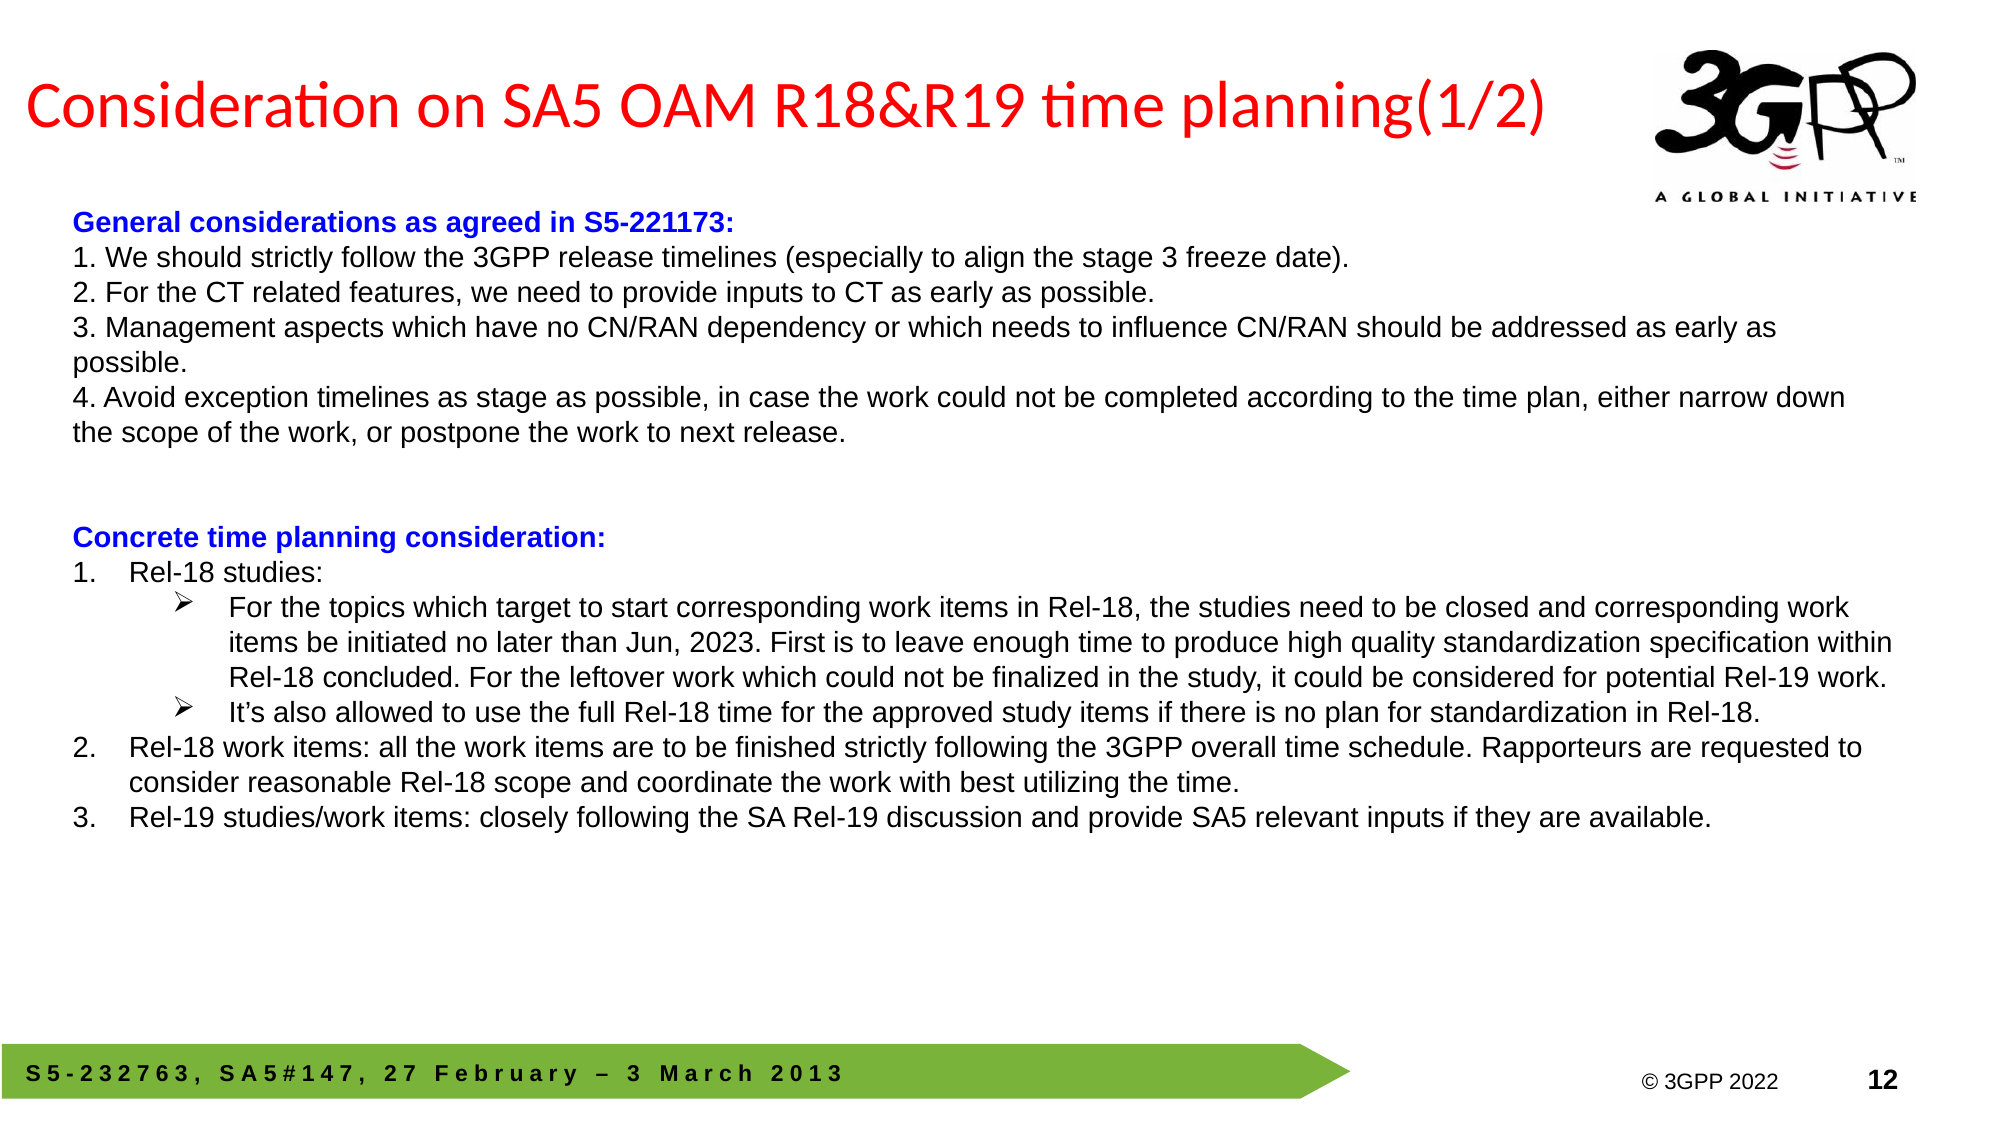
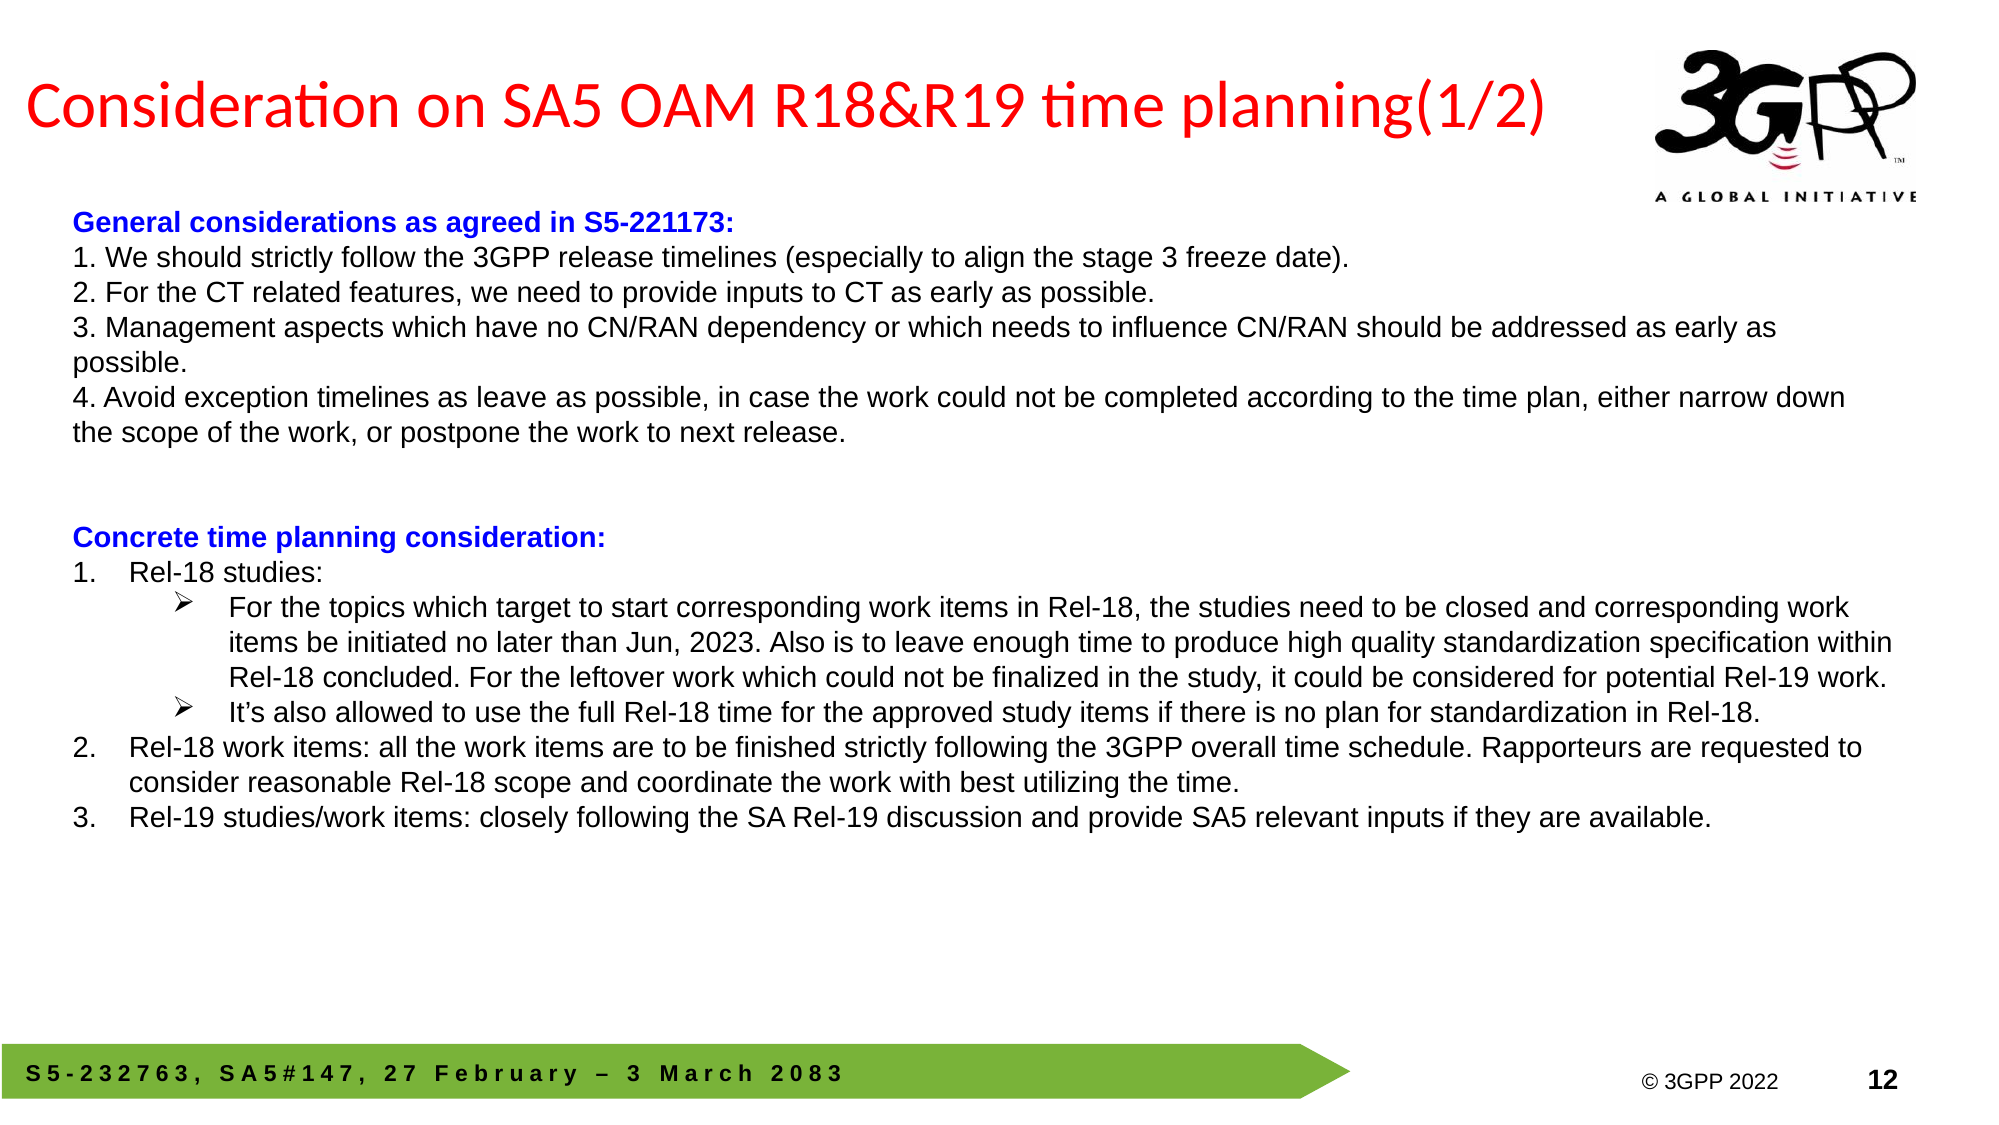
as stage: stage -> leave (512, 397)
2023 First: First -> Also (798, 642)
1: 1 -> 8 (815, 1074)
